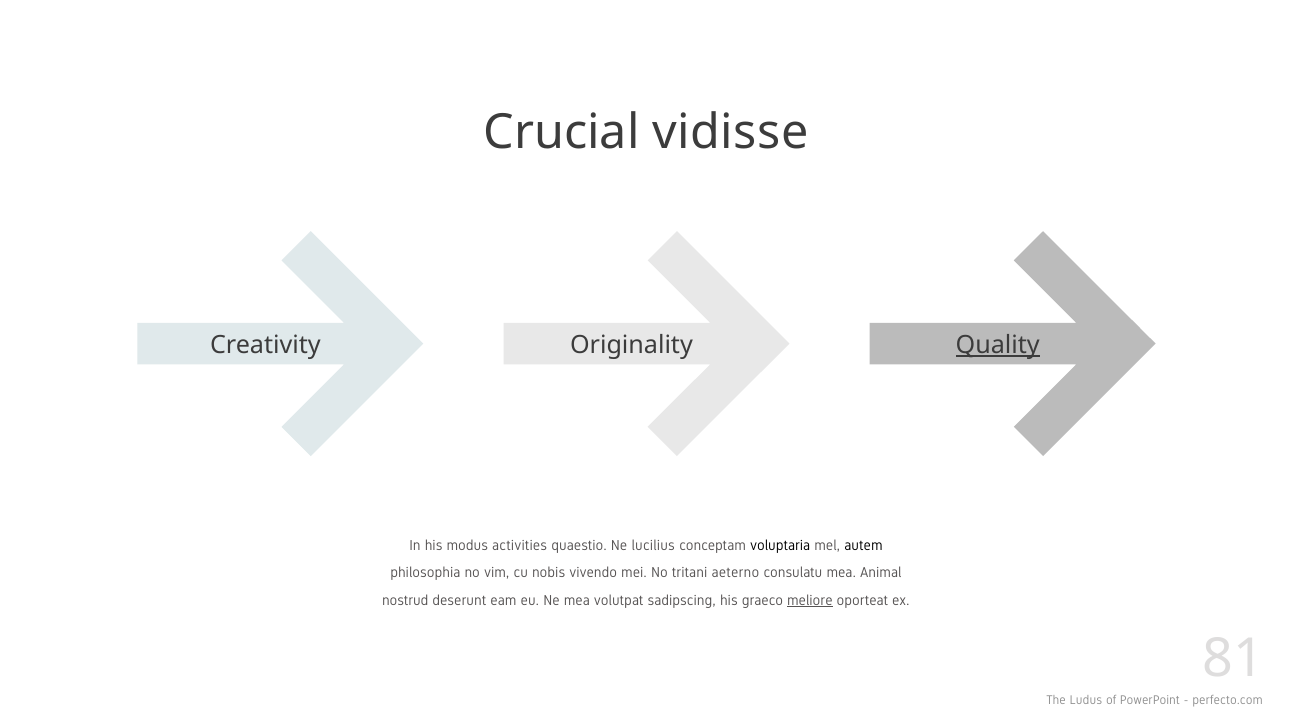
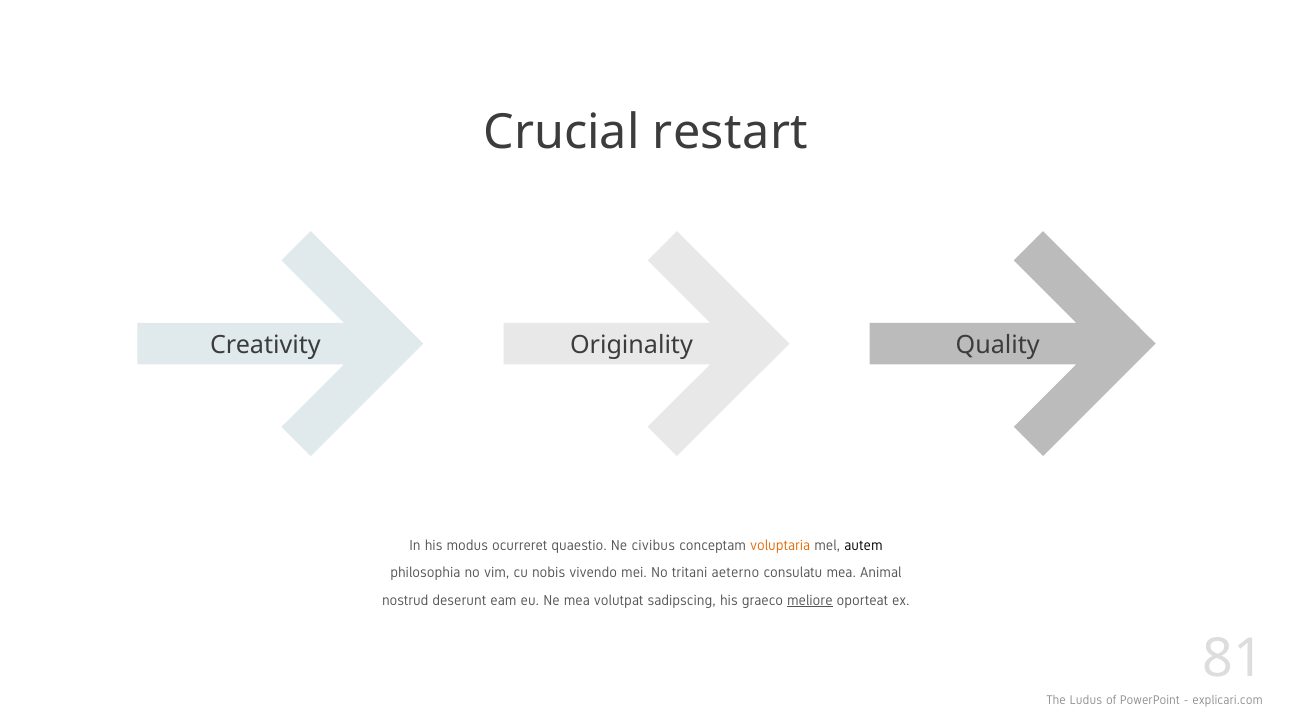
vidisse: vidisse -> restart (730, 132)
Quality underline: present -> none (998, 345)
activities: activities -> ocurreret (520, 546)
lucilius: lucilius -> civibus (653, 546)
voluptaria colour: black -> orange (780, 546)
perfecto.com: perfecto.com -> explicari.com (1228, 700)
